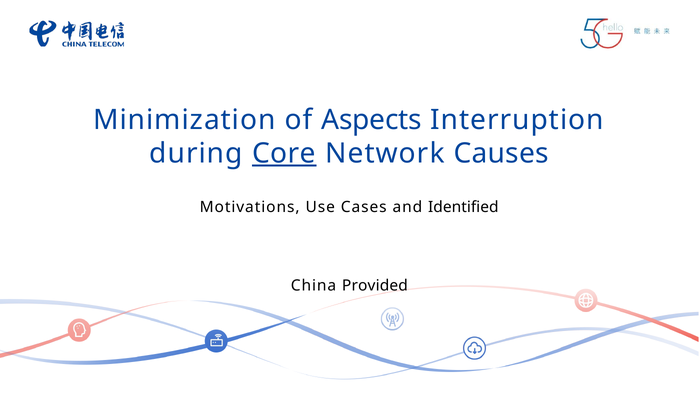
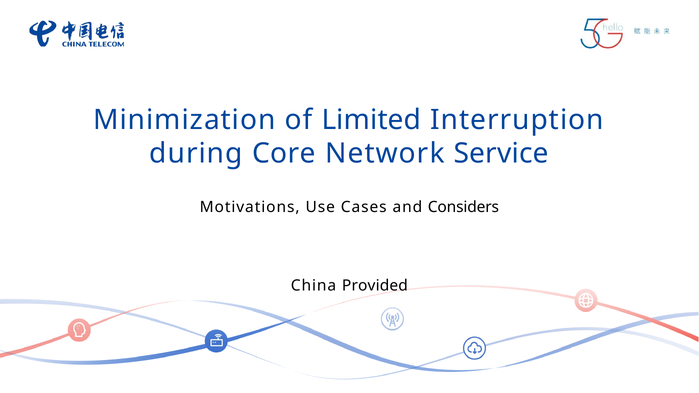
Aspects: Aspects -> Limited (371, 120)
Core underline: present -> none (284, 154)
Causes: Causes -> Service (501, 154)
Identified: Identified -> Considers (463, 207)
